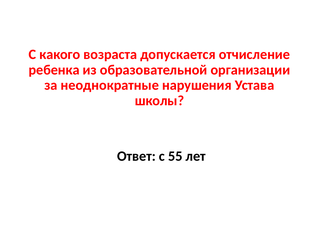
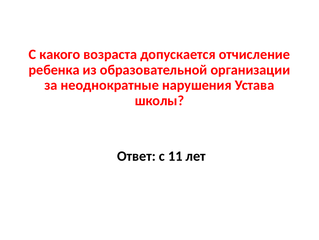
55: 55 -> 11 (175, 156)
